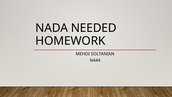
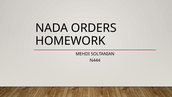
NEEDED: NEEDED -> ORDERS (94, 28)
